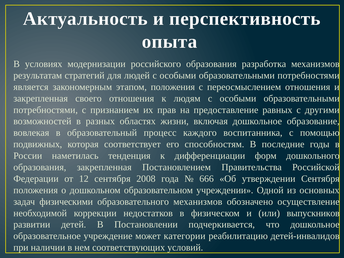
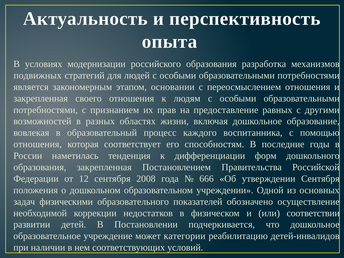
результатам: результатам -> подвижных (38, 75)
этапом положения: положения -> основании (173, 87)
подвижных: подвижных -> отношения (38, 144)
образовательного механизмов: механизмов -> показателей (198, 202)
выпускников: выпускников -> соответствии (313, 213)
